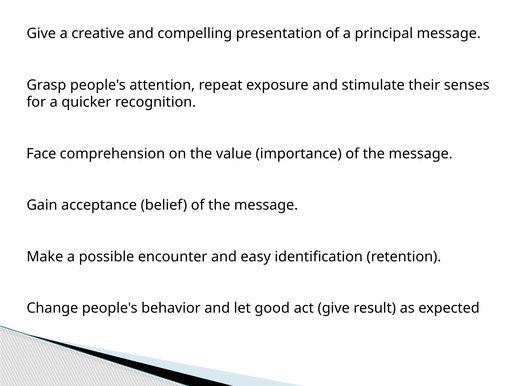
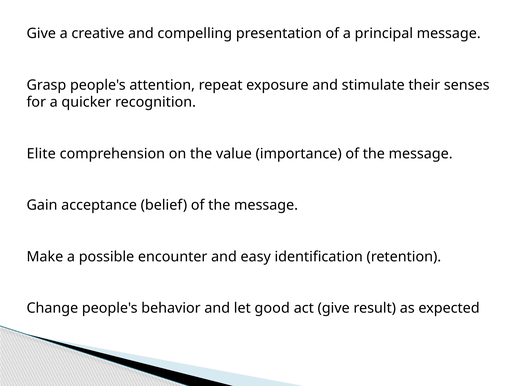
Face: Face -> Elite (41, 154)
